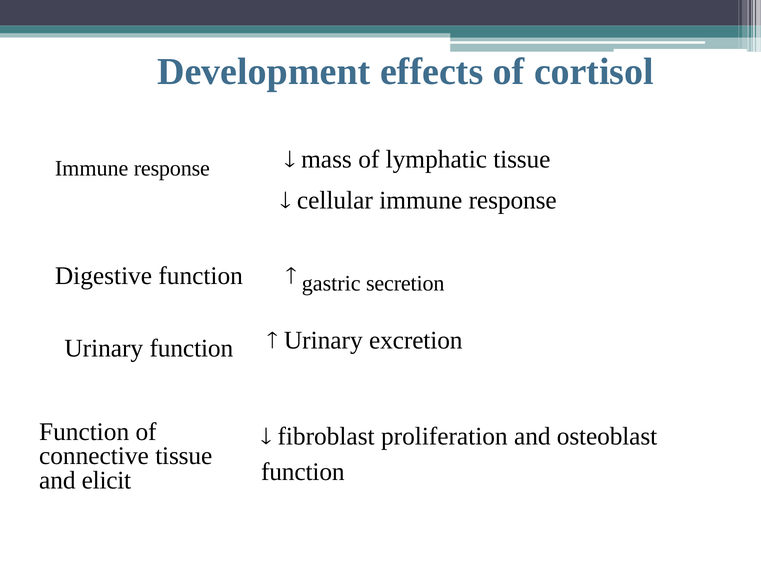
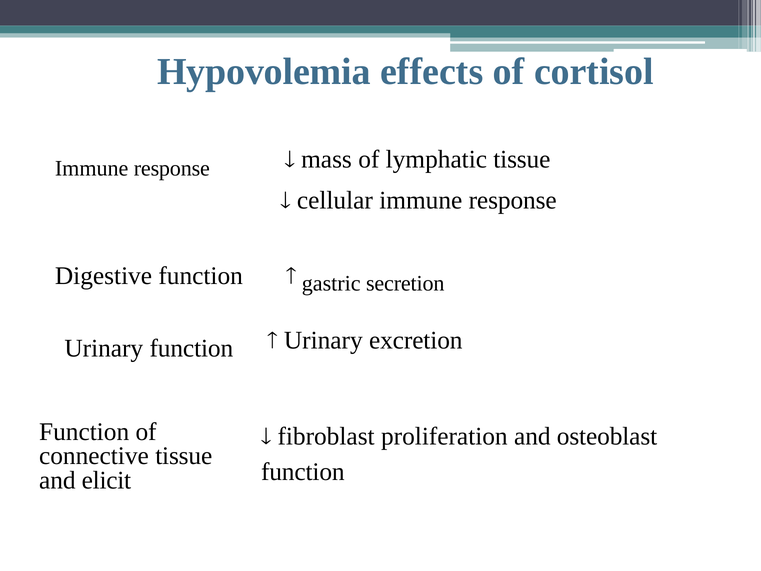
Development: Development -> Hypovolemia (264, 72)
